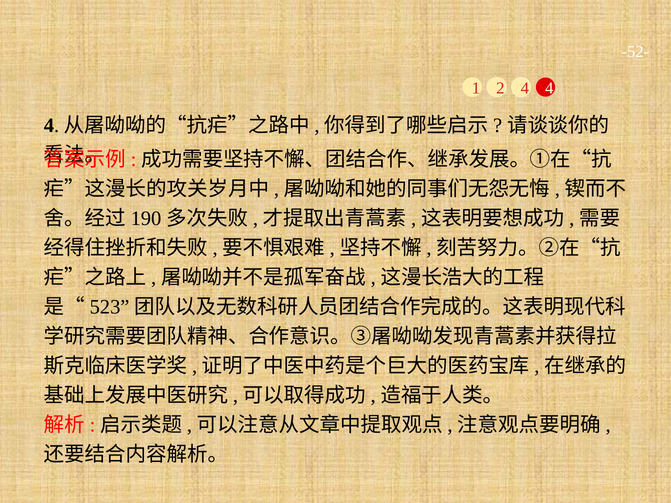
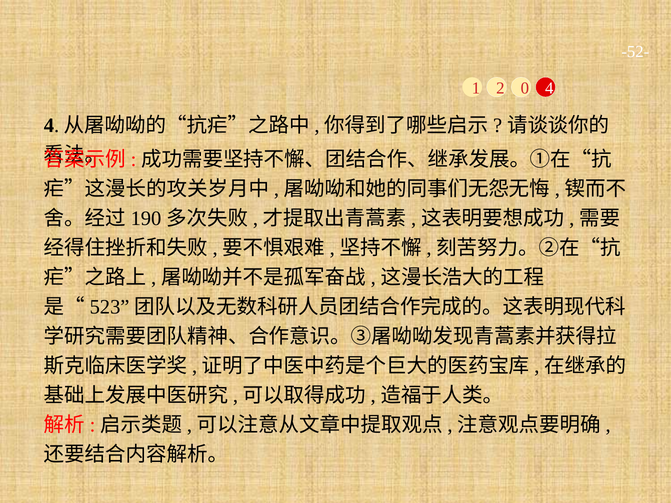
2 4: 4 -> 0 (525, 88)
